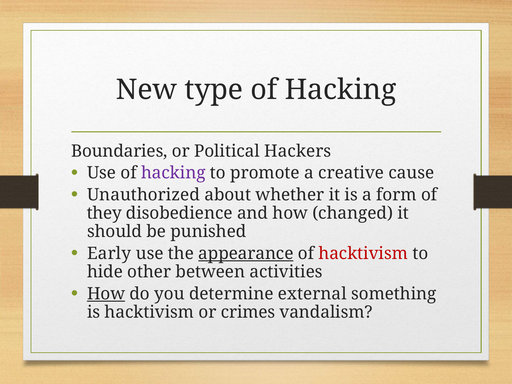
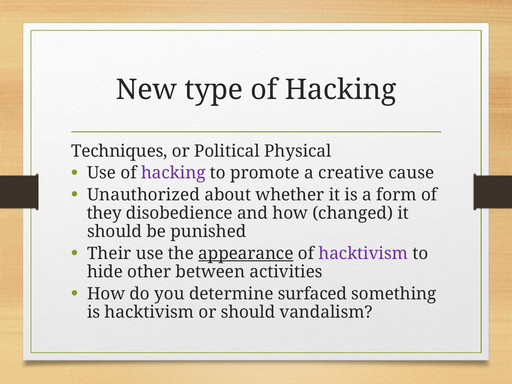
Boundaries: Boundaries -> Techniques (119, 151)
Hackers: Hackers -> Physical (298, 151)
Early: Early -> Their (109, 253)
hacktivism colour: red -> purple (363, 253)
How underline: present -> none (106, 294)
external: external -> surfaced (312, 294)
or crimes: crimes -> should (248, 312)
